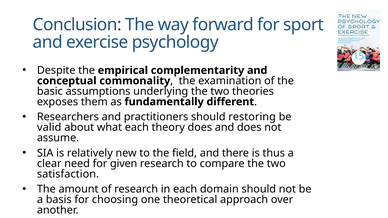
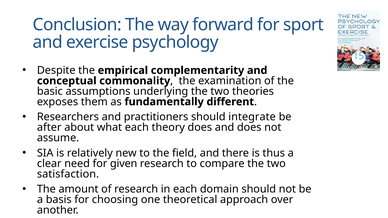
restoring: restoring -> integrate (252, 117)
valid: valid -> after (49, 128)
